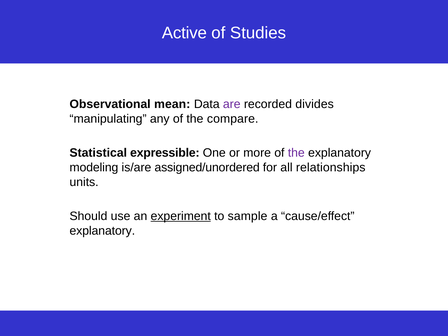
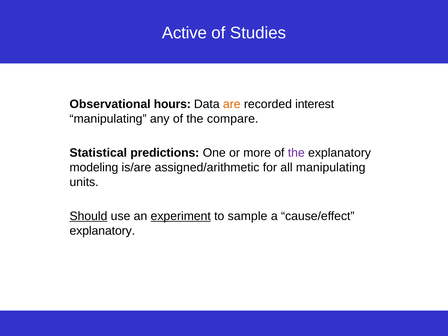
mean: mean -> hours (172, 104)
are colour: purple -> orange (232, 104)
divides: divides -> interest (315, 104)
expressible: expressible -> predictions (165, 153)
assigned/unordered: assigned/unordered -> assigned/arithmetic (207, 167)
all relationships: relationships -> manipulating (331, 167)
Should underline: none -> present (88, 216)
